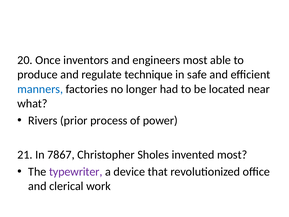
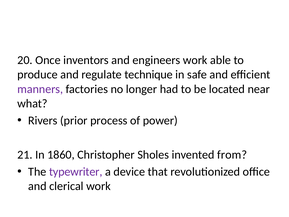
engineers most: most -> work (195, 60)
manners colour: blue -> purple (40, 89)
7867: 7867 -> 1860 (61, 154)
invented most: most -> from (232, 154)
